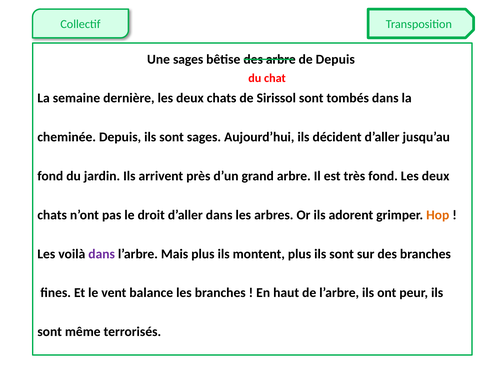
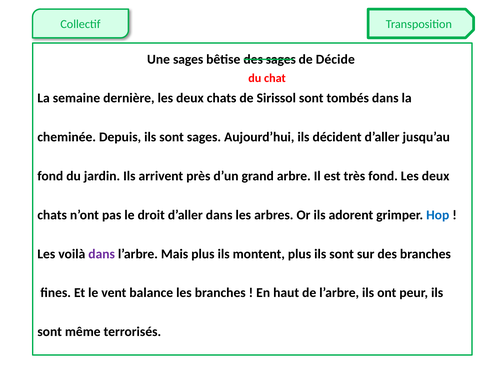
des arbre: arbre -> sages (281, 59)
de Depuis: Depuis -> Décide (335, 59)
Hop colour: orange -> blue (438, 215)
